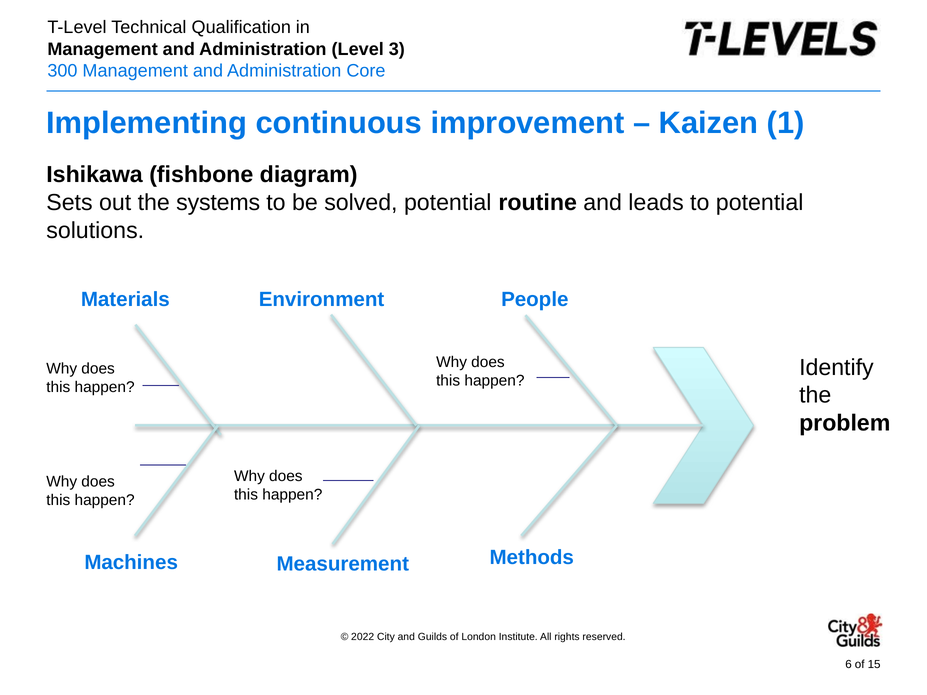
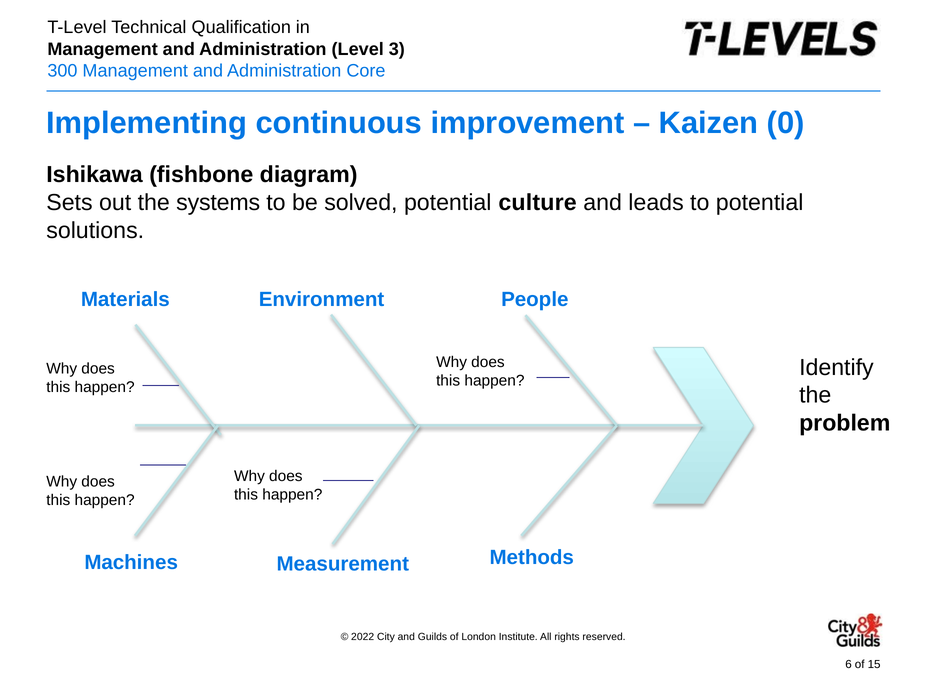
1: 1 -> 0 (786, 123)
routine: routine -> culture (538, 203)
